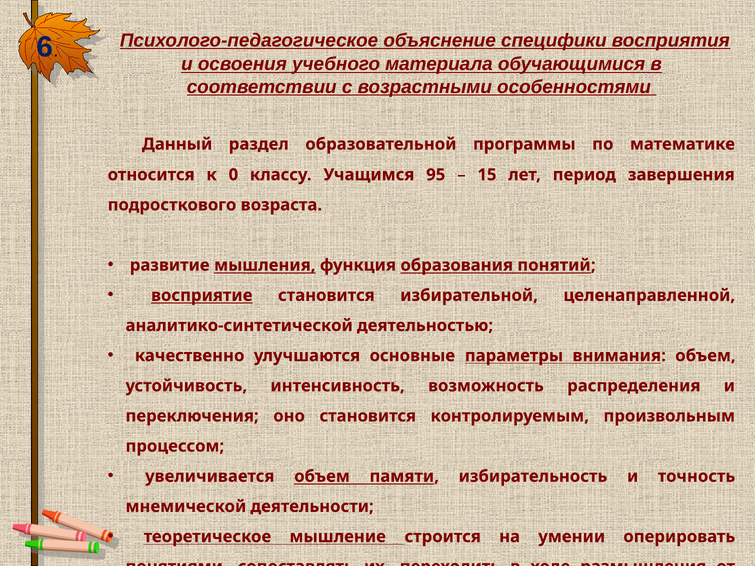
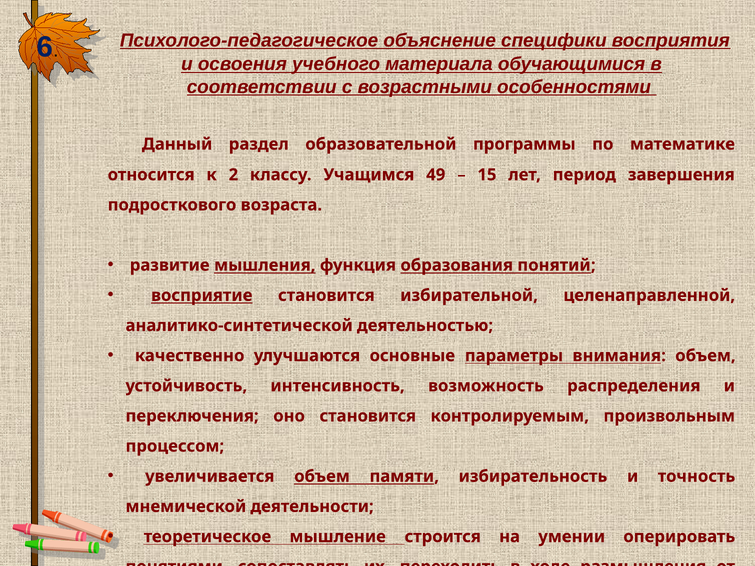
0: 0 -> 2 (233, 175)
95: 95 -> 49 (436, 175)
